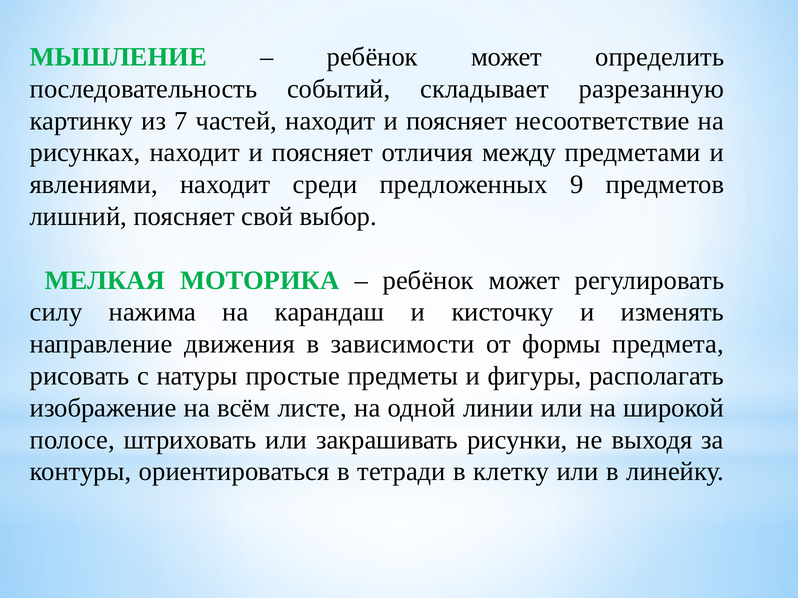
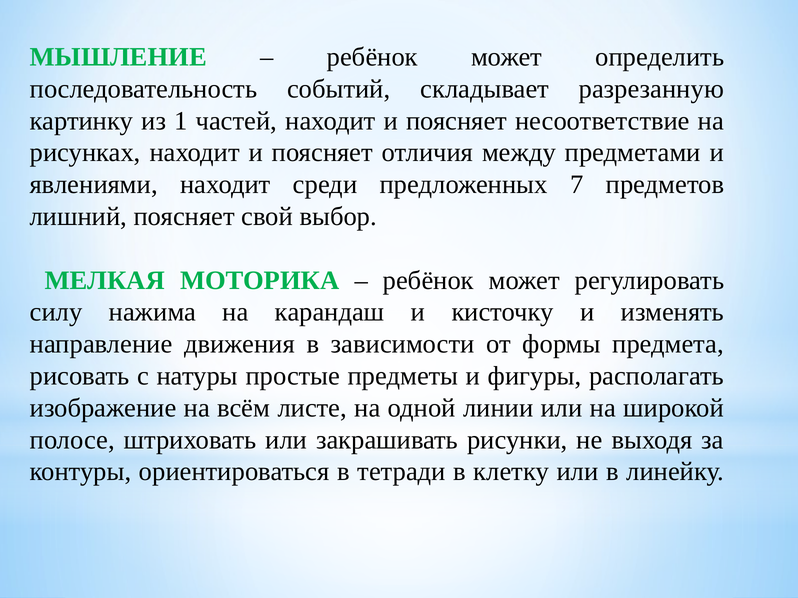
7: 7 -> 1 (181, 121)
9: 9 -> 7 (577, 185)
